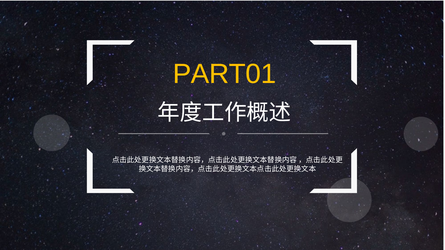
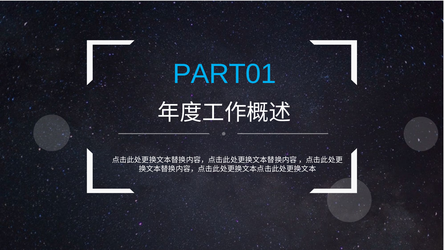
PART01 colour: yellow -> light blue (224, 74)
